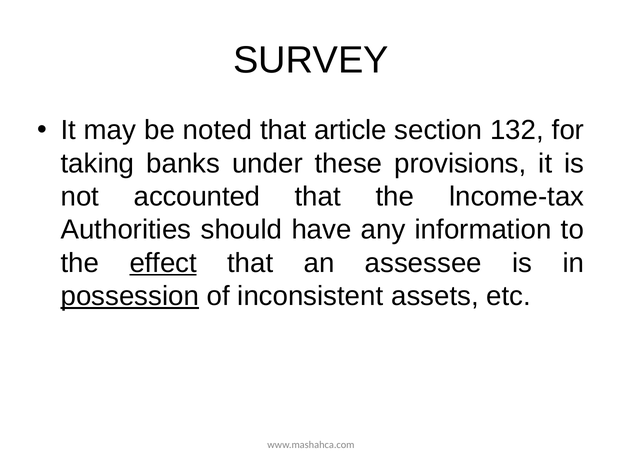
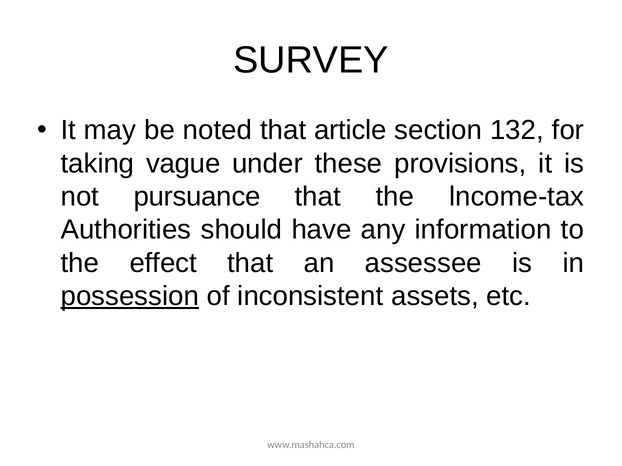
banks: banks -> vague (183, 164)
accounted: accounted -> pursuance (197, 197)
effect underline: present -> none (163, 263)
